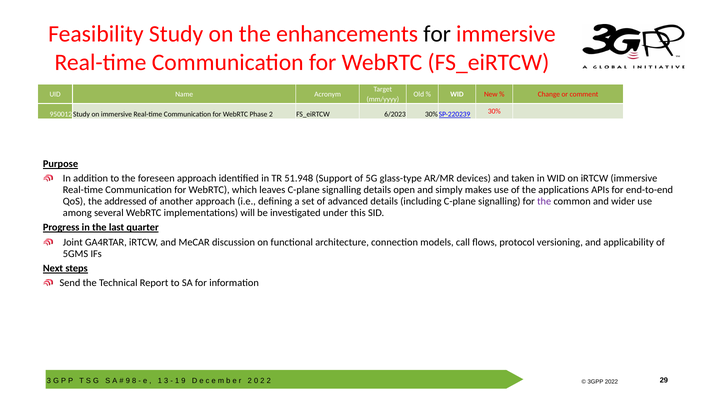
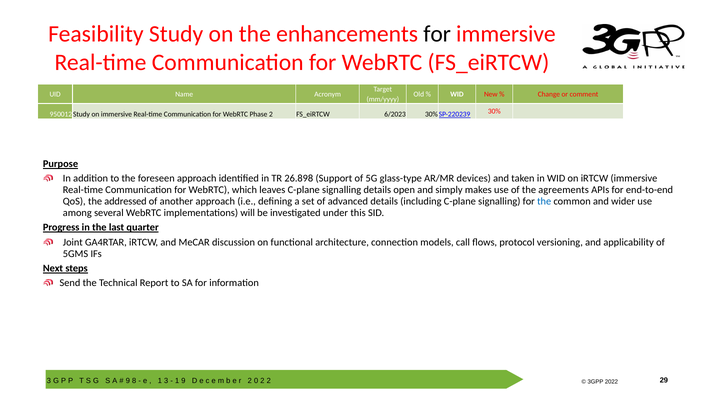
51.948: 51.948 -> 26.898 (299, 179)
applications: applications -> agreements (564, 190)
the colour: purple -> blue (544, 202)
